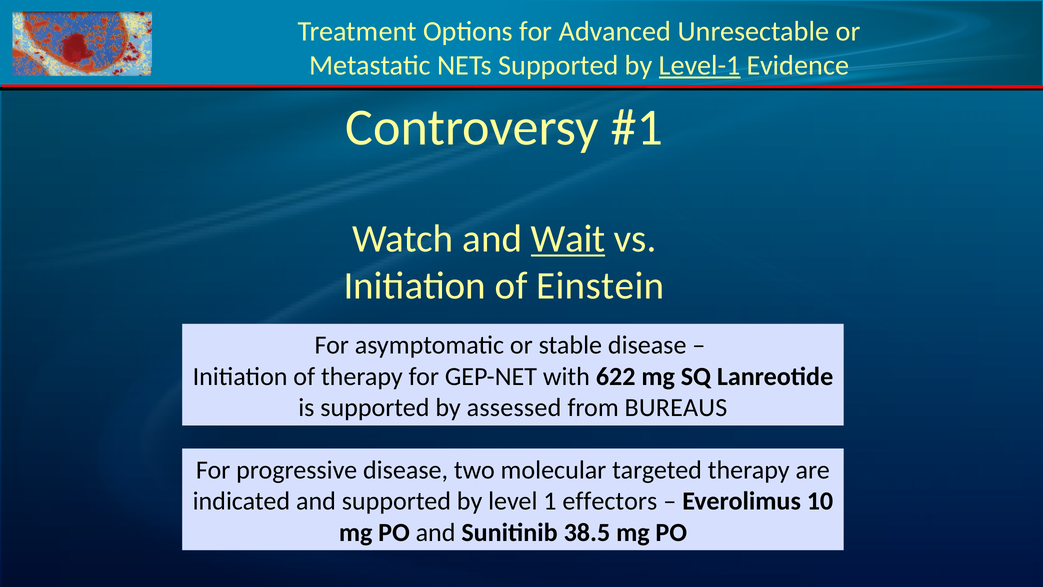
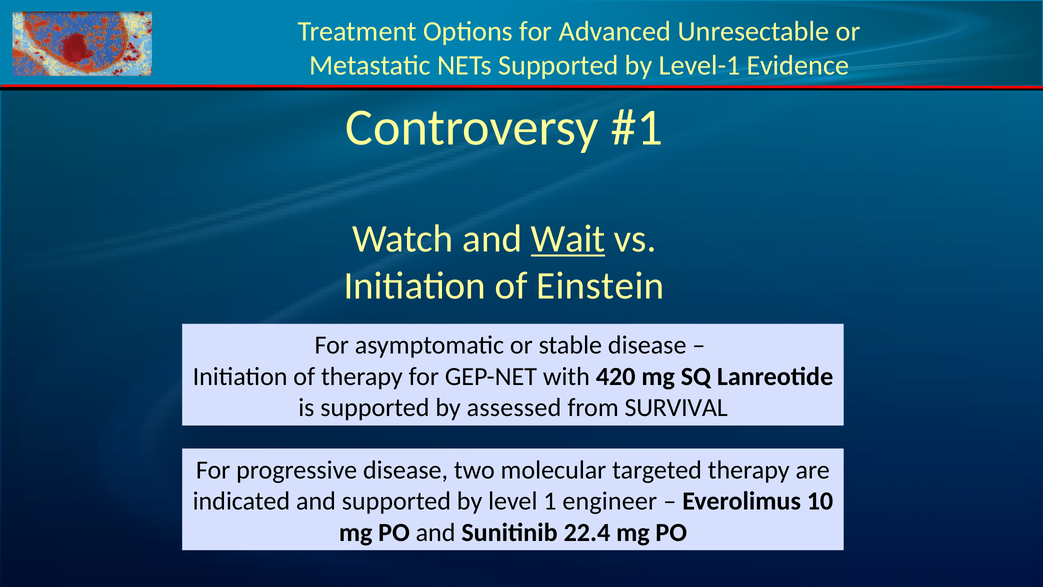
Level-1 underline: present -> none (700, 65)
622: 622 -> 420 (616, 376)
BUREAUS: BUREAUS -> SURVIVAL (676, 408)
effectors: effectors -> engineer (610, 501)
38.5: 38.5 -> 22.4 (587, 532)
